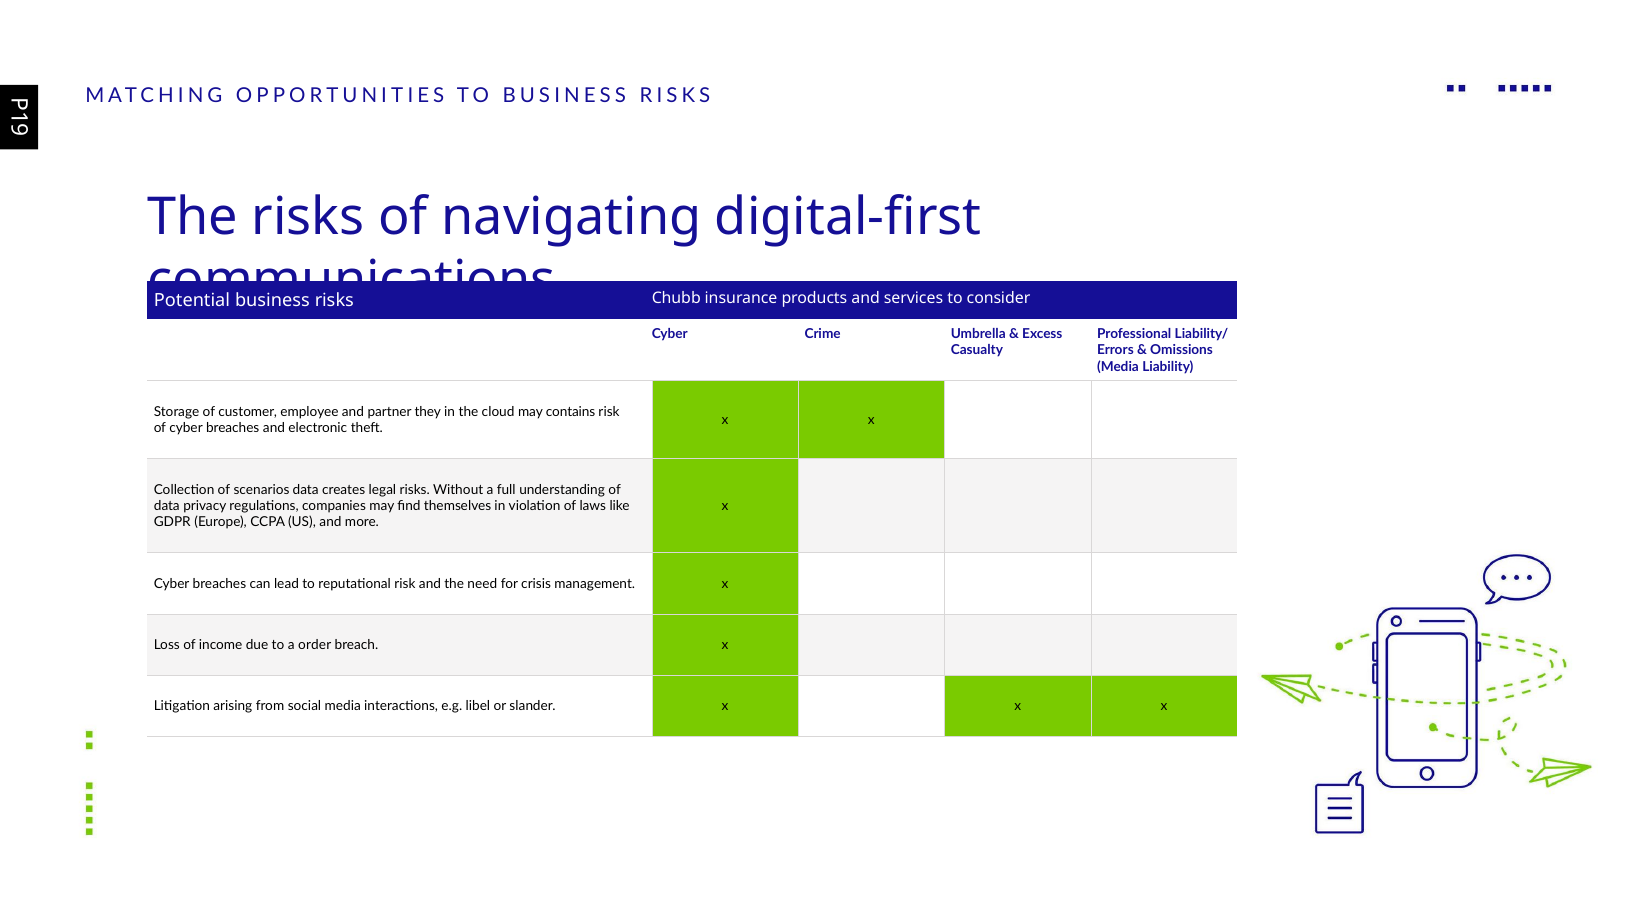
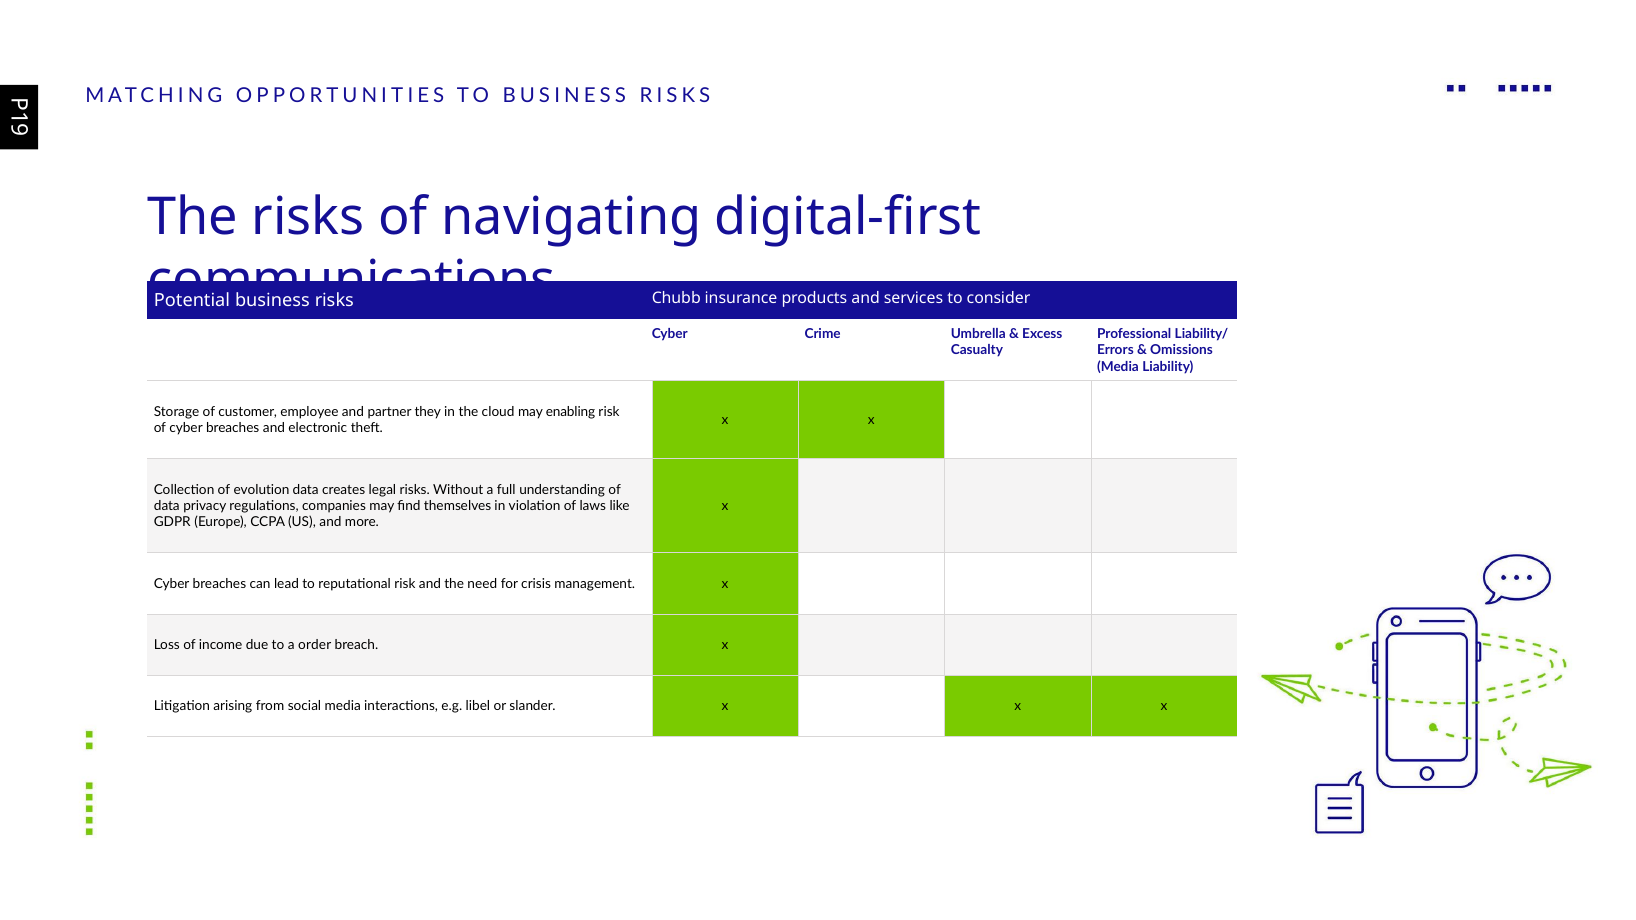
contains: contains -> enabling (571, 412)
scenarios: scenarios -> evolution (262, 490)
